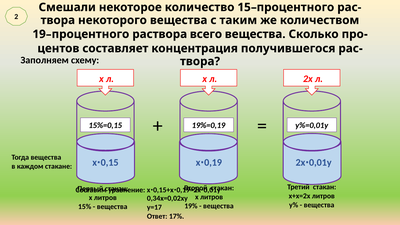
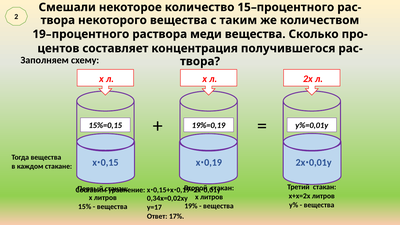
всего: всего -> меди (206, 34)
